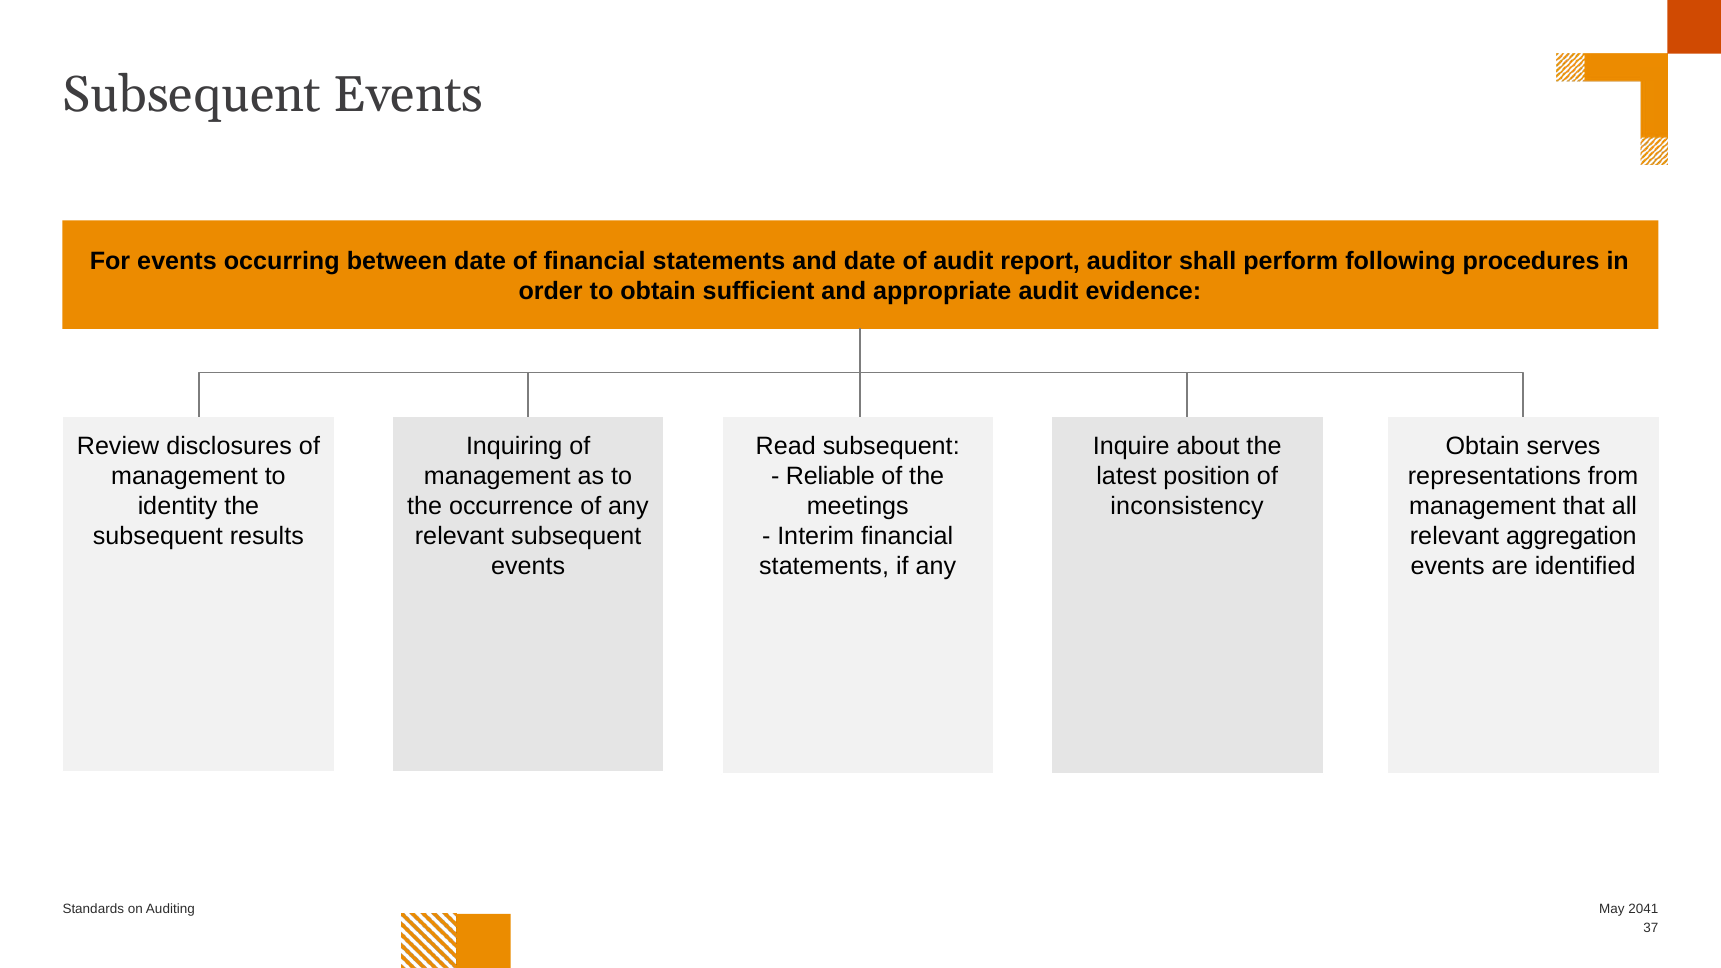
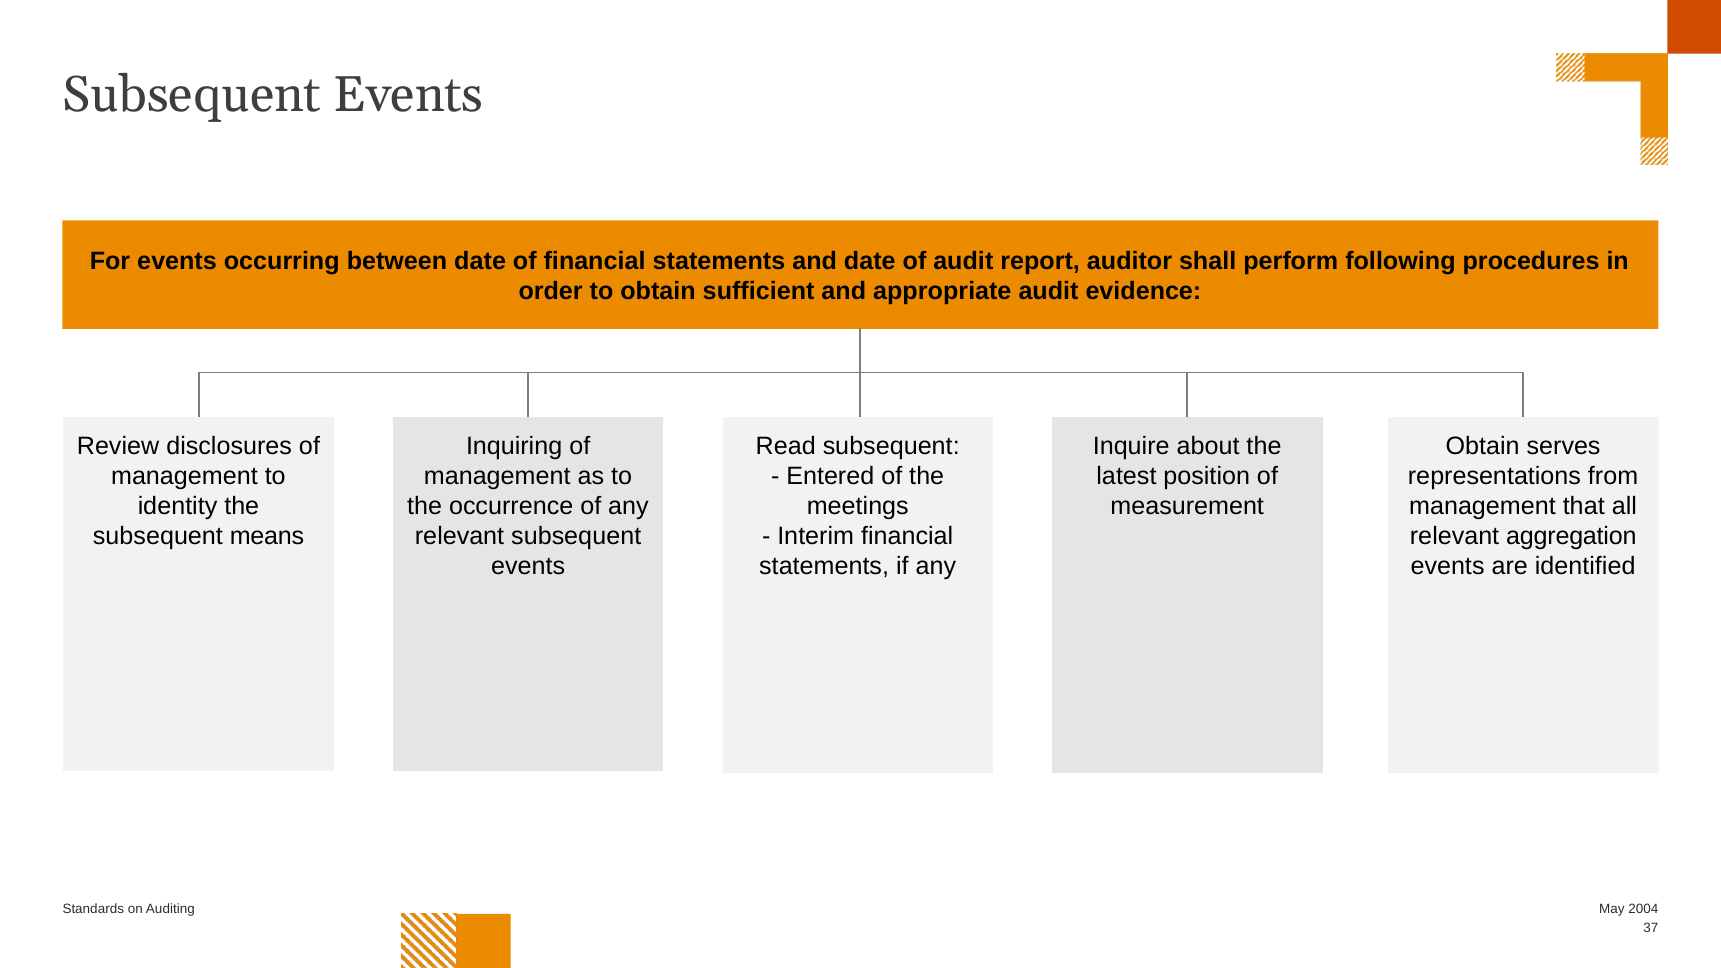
Reliable: Reliable -> Entered (830, 476)
inconsistency: inconsistency -> measurement (1187, 506)
results: results -> means (267, 536)
2041: 2041 -> 2004 (1643, 909)
